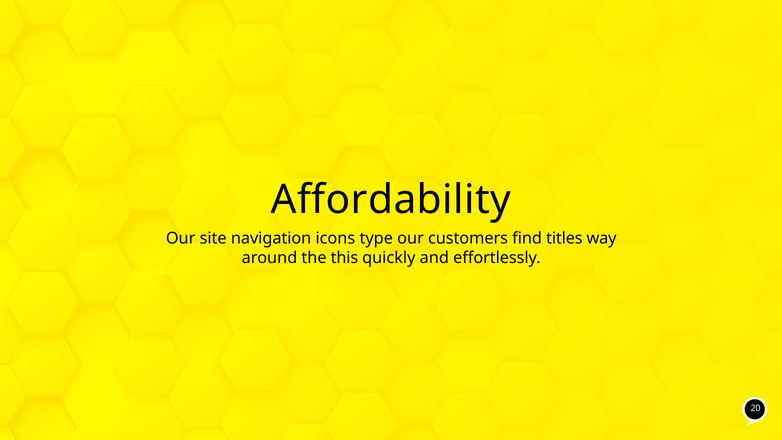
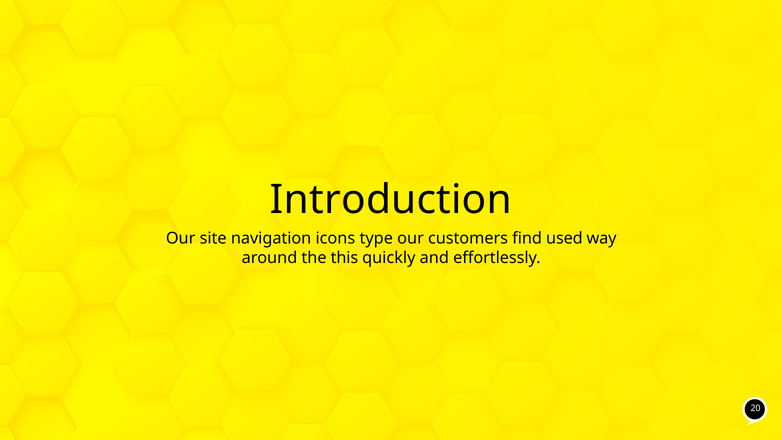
Affordability: Affordability -> Introduction (391, 200)
titles: titles -> used (564, 238)
